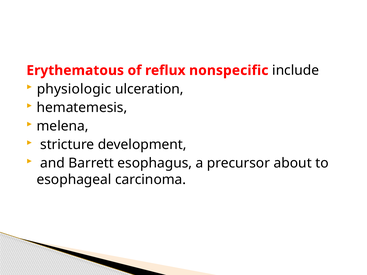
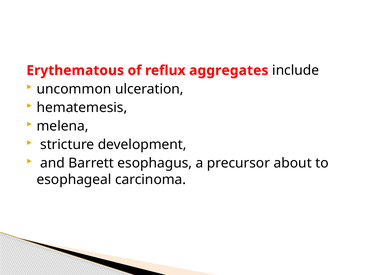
nonspecific: nonspecific -> aggregates (229, 70)
physiologic: physiologic -> uncommon (74, 89)
